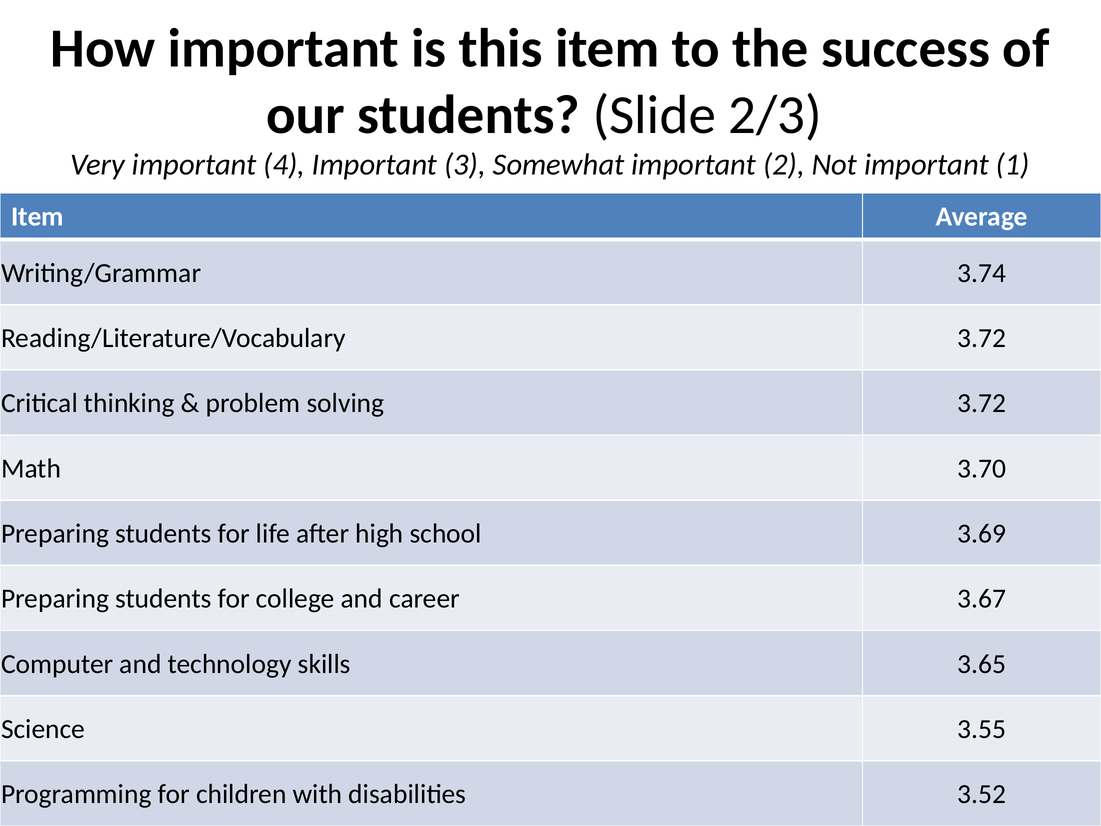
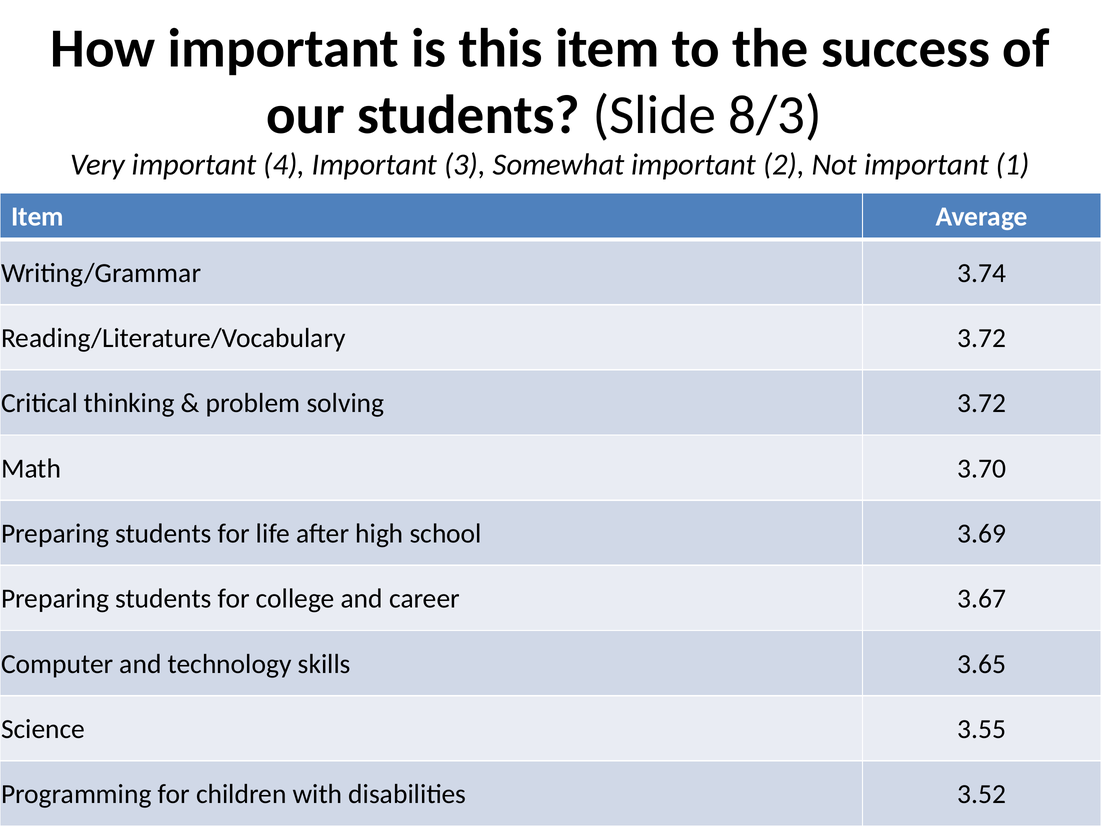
2/3: 2/3 -> 8/3 (775, 115)
